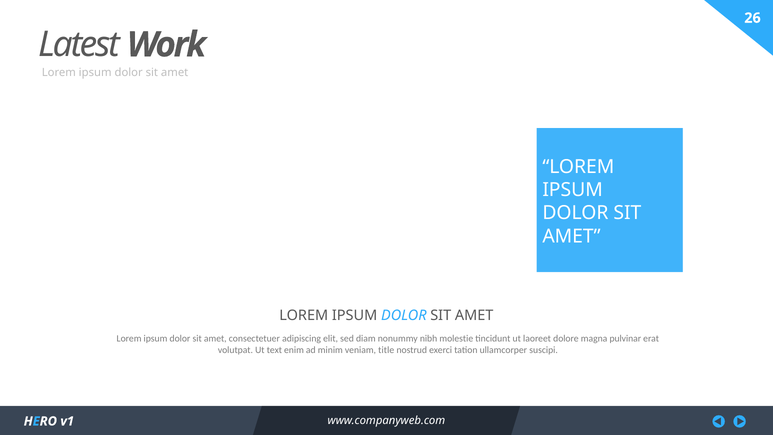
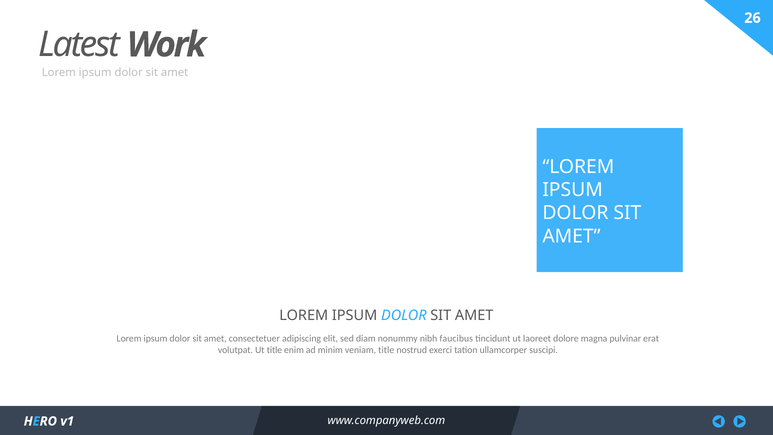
molestie: molestie -> faucibus (456, 339)
Ut text: text -> title (274, 350)
